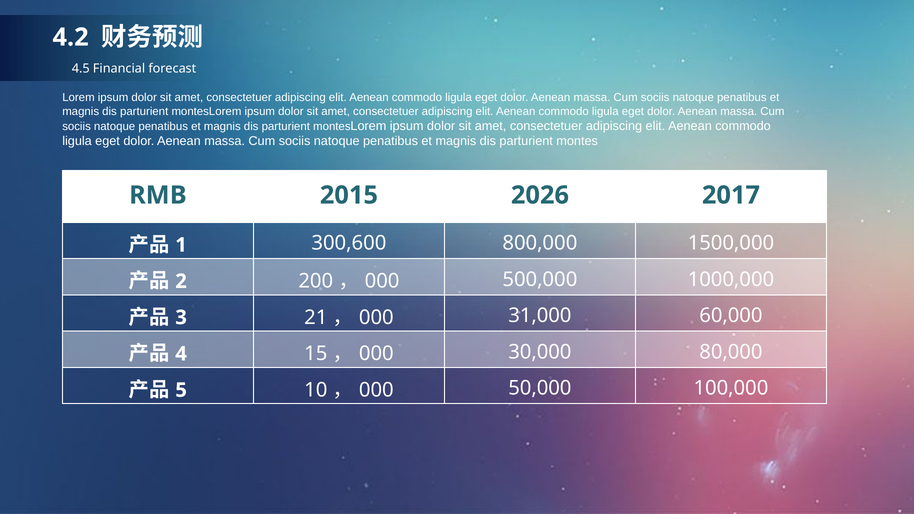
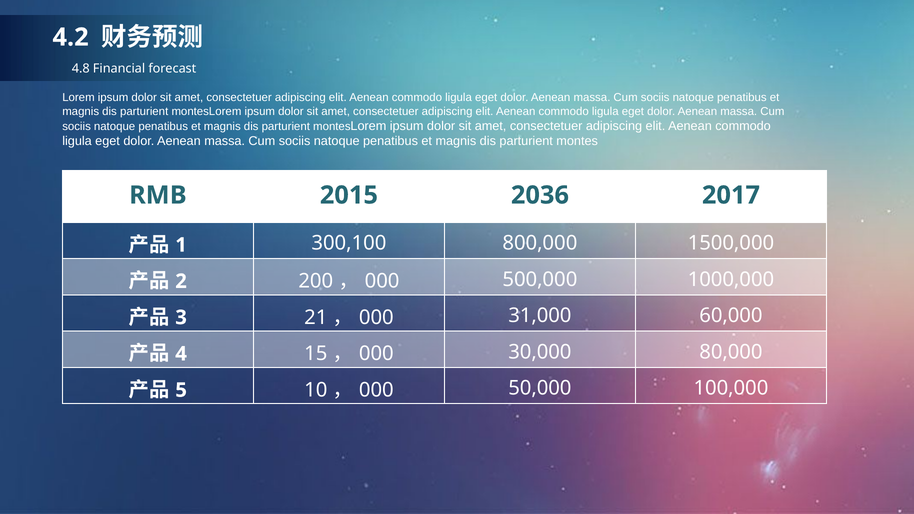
4.5: 4.5 -> 4.8 (81, 69)
2026: 2026 -> 2036 (540, 195)
300,600: 300,600 -> 300,100 (349, 243)
